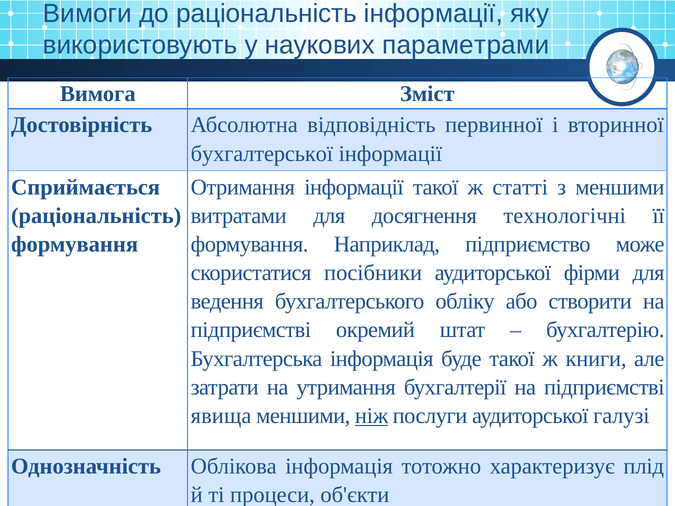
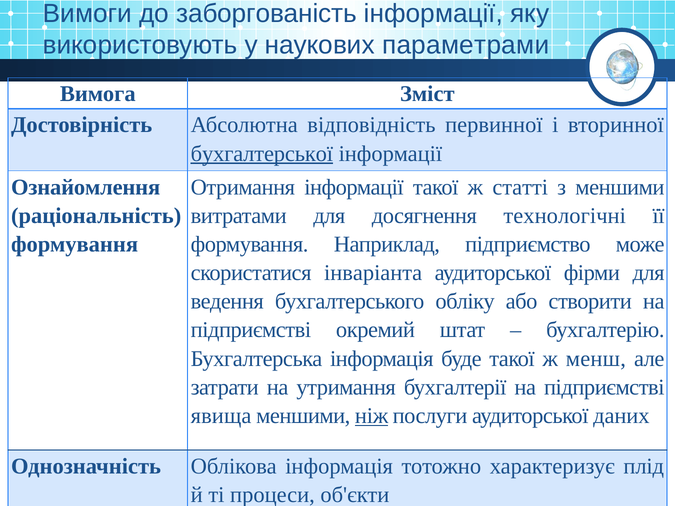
до раціональність: раціональність -> заборгованість (267, 14)
бухгалтерської underline: none -> present (262, 154)
Сприймається: Сприймається -> Ознайомлення (86, 187)
посібники: посібники -> інваріанта (373, 273)
книги: книги -> менш (596, 359)
галузі: галузі -> даних (621, 416)
